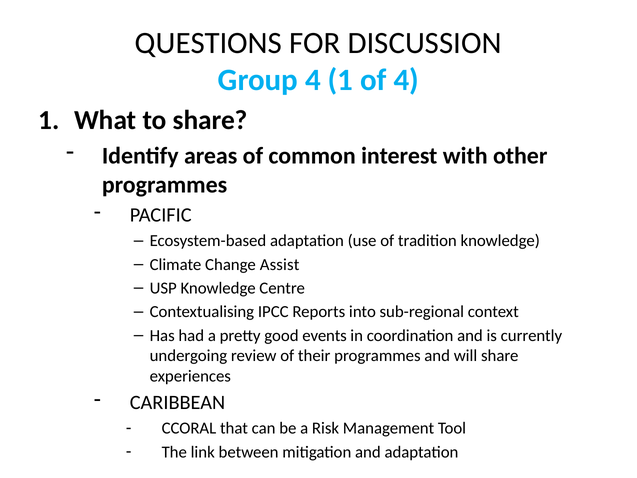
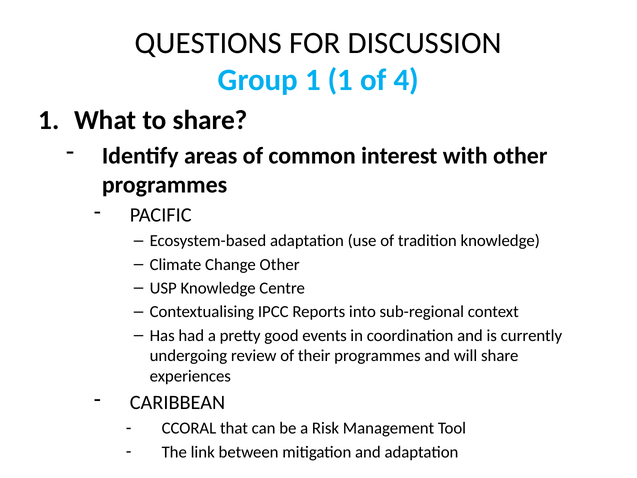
Group 4: 4 -> 1 (313, 80)
Change Assist: Assist -> Other (280, 264)
